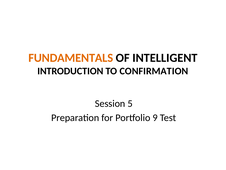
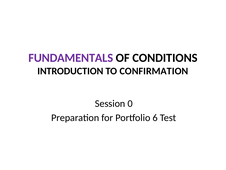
FUNDAMENTALS colour: orange -> purple (71, 58)
INTELLIGENT: INTELLIGENT -> CONDITIONS (165, 58)
5: 5 -> 0 (130, 103)
9: 9 -> 6 (155, 117)
